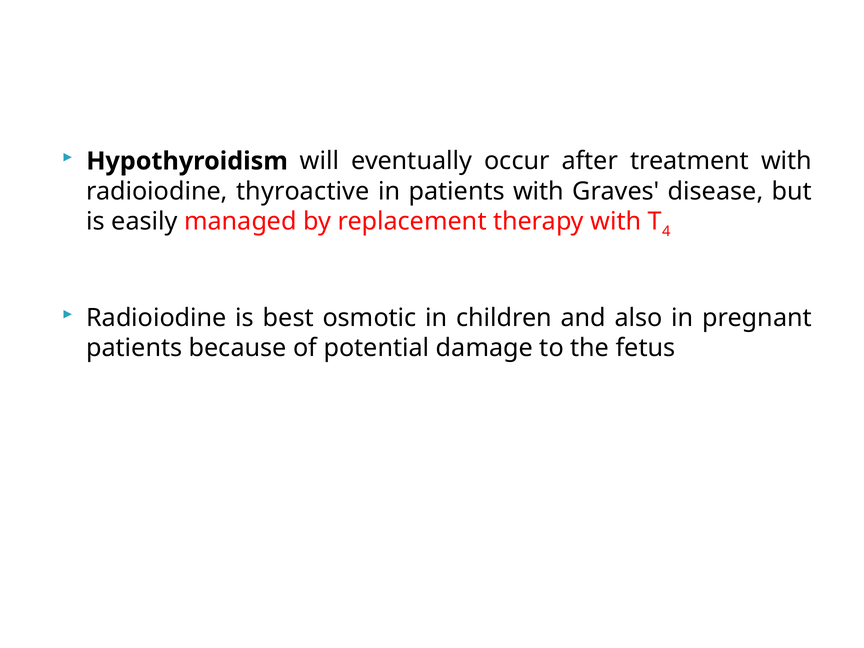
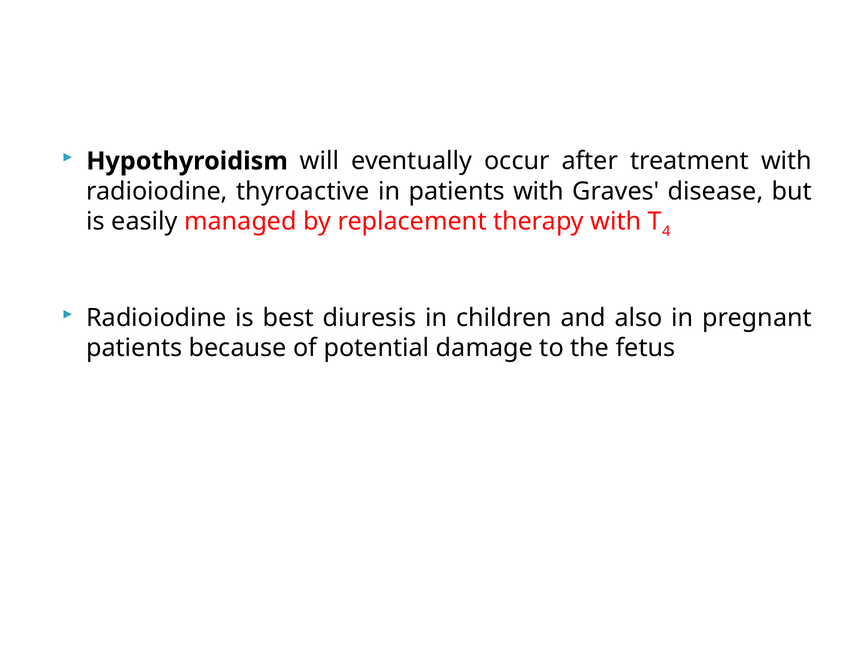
osmotic: osmotic -> diuresis (369, 318)
